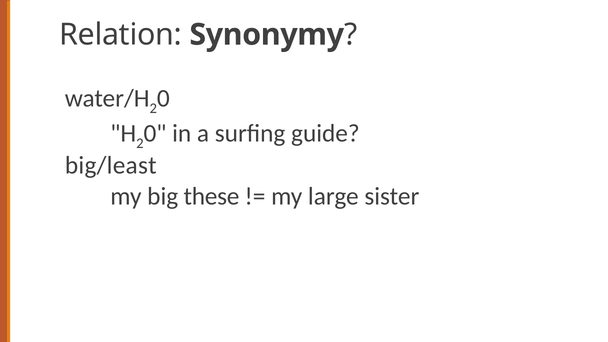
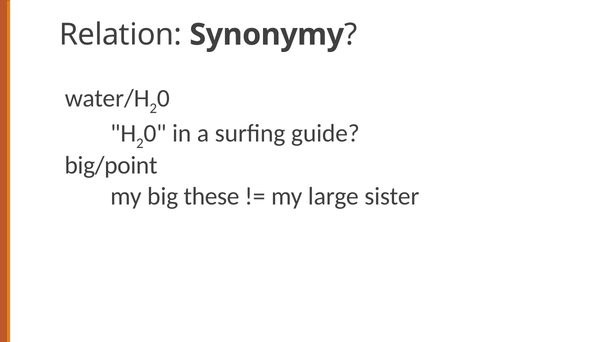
big/least: big/least -> big/point (111, 165)
